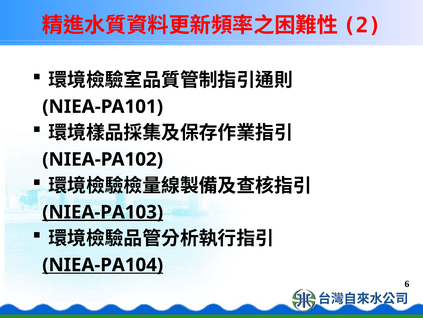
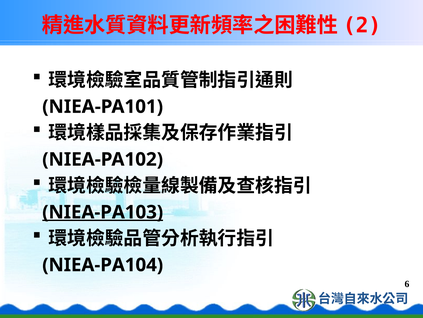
NIEA-PA104 underline: present -> none (103, 264)
